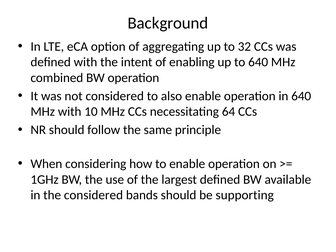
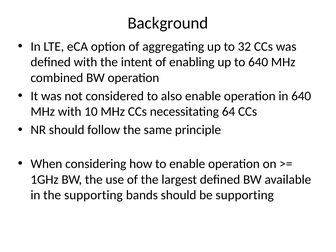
the considered: considered -> supporting (93, 195)
